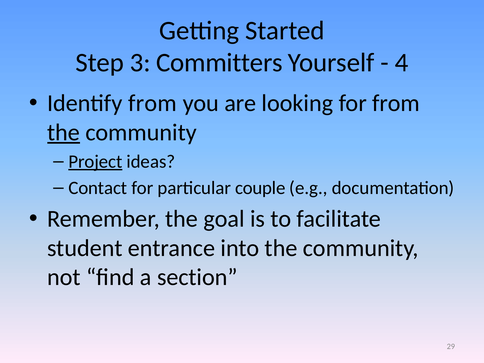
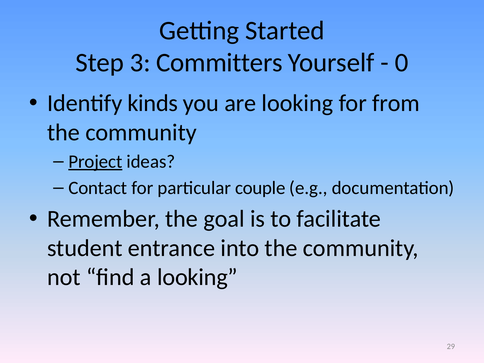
4: 4 -> 0 (402, 63)
Identify from: from -> kinds (153, 103)
the underline: present -> none (64, 132)
a section: section -> looking (197, 277)
